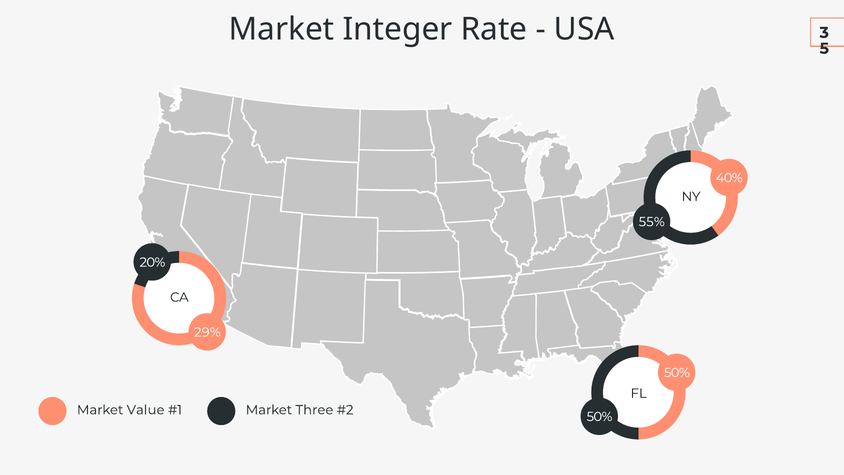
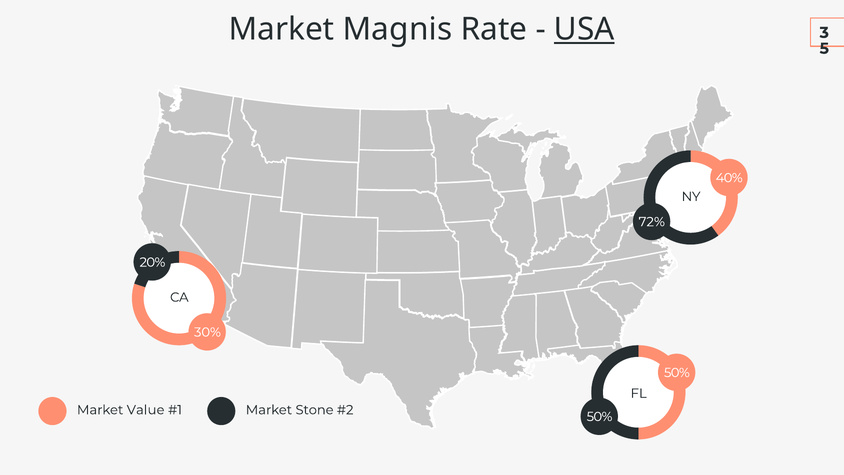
Integer: Integer -> Magnis (397, 29)
USA underline: none -> present (584, 29)
55%: 55% -> 72% (652, 222)
29%: 29% -> 30% (207, 332)
Three: Three -> Stone (315, 410)
